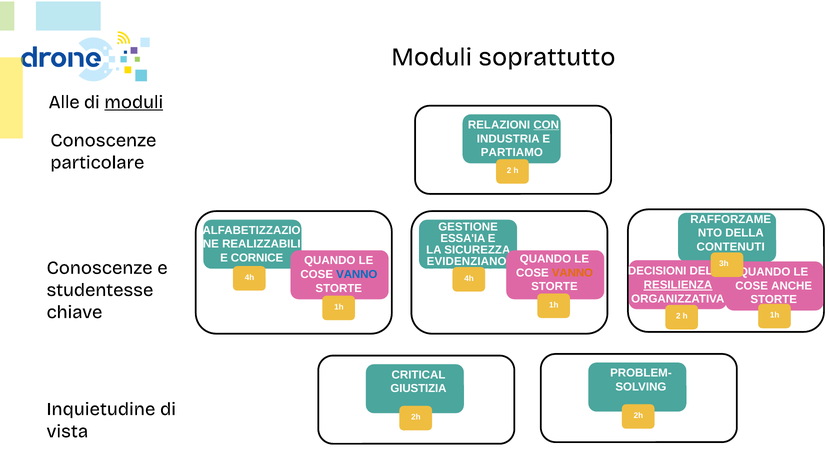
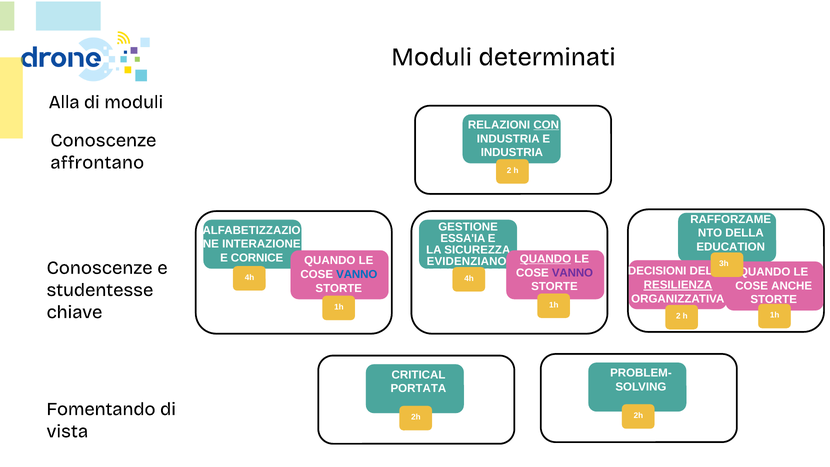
soprattutto: soprattutto -> determinati (547, 57)
Alle: Alle -> Alla (64, 102)
moduli underline: present -> none (134, 102)
PARTIAMO: PARTIAMO -> INDUSTRIA (512, 153)
particolare: particolare -> affrontano (97, 162)
REALIZZABILI: REALIZZABILI -> INTERAZIONE (261, 244)
CONTENUTI: CONTENUTI -> EDUCATION (731, 247)
QUANDO underline: none -> present (545, 259)
VANNO colour: orange -> purple (572, 273)
GIUSTIZIA: GIUSTIZIA -> PORTATA (418, 389)
Inquietudine: Inquietudine -> Fomentando (101, 409)
